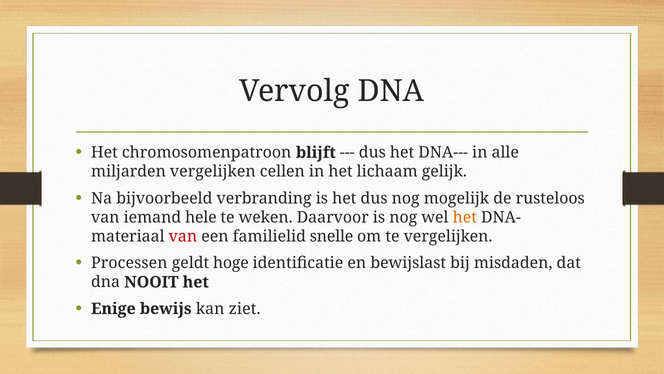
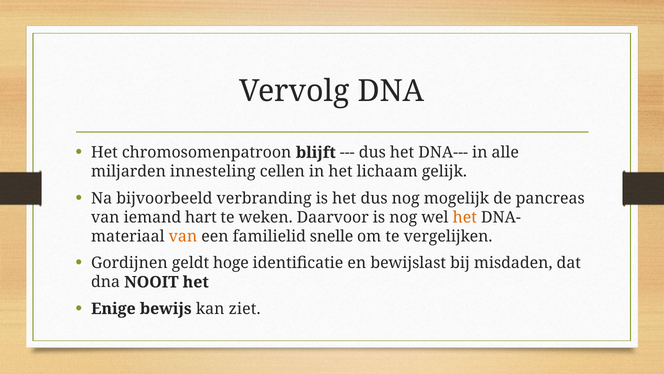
miljarden vergelijken: vergelijken -> innesteling (213, 171)
rusteloos: rusteloos -> pancreas (550, 198)
hele: hele -> hart (201, 217)
van colour: red -> orange (183, 236)
Processen: Processen -> Gordijnen (129, 263)
